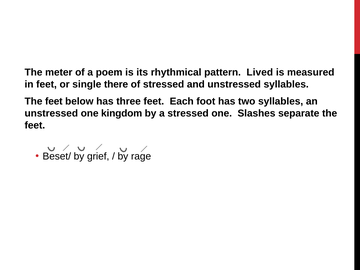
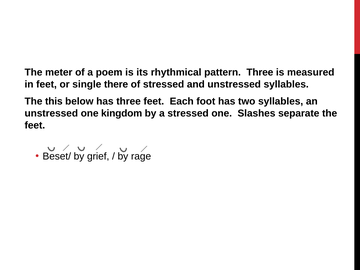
pattern Lived: Lived -> Three (260, 72)
feet: feet -> this (54, 101)
